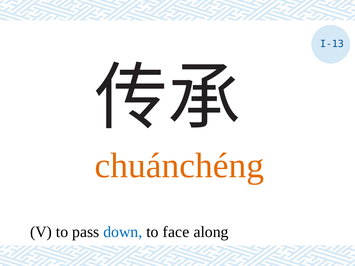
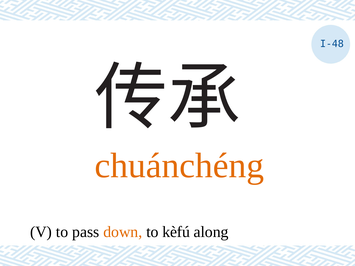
I-13: I-13 -> I-48 (332, 44)
down colour: blue -> orange (123, 232)
face: face -> kèfú (176, 232)
